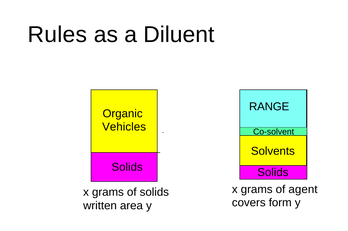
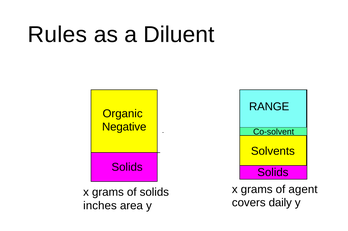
Vehicles: Vehicles -> Negative (124, 127)
form: form -> daily (280, 203)
written: written -> inches (100, 206)
